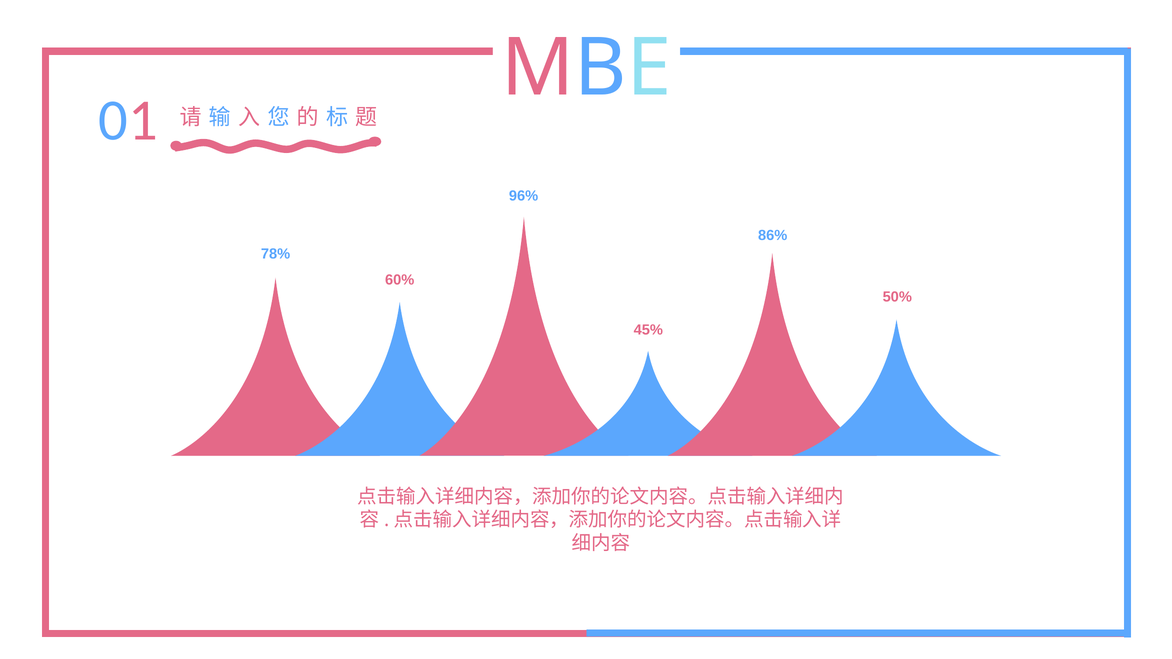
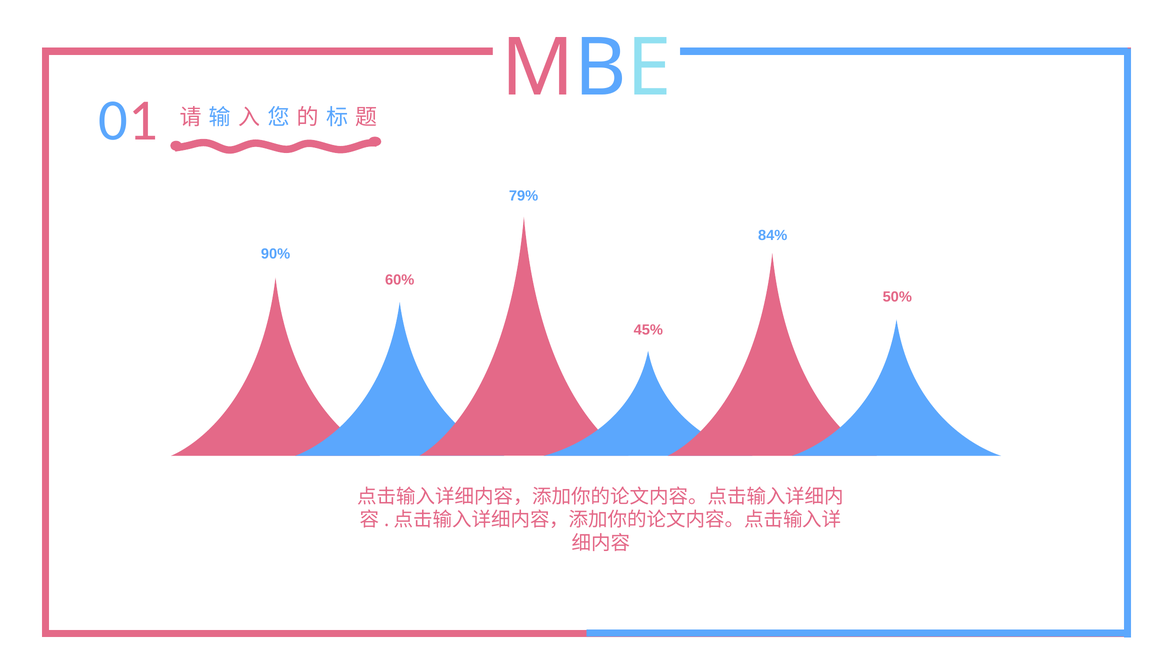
96%: 96% -> 79% (524, 196)
86%: 86% -> 84% (773, 235)
78%: 78% -> 90% (276, 254)
